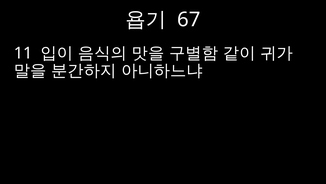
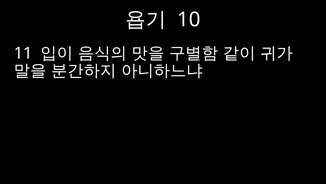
67: 67 -> 10 (189, 20)
